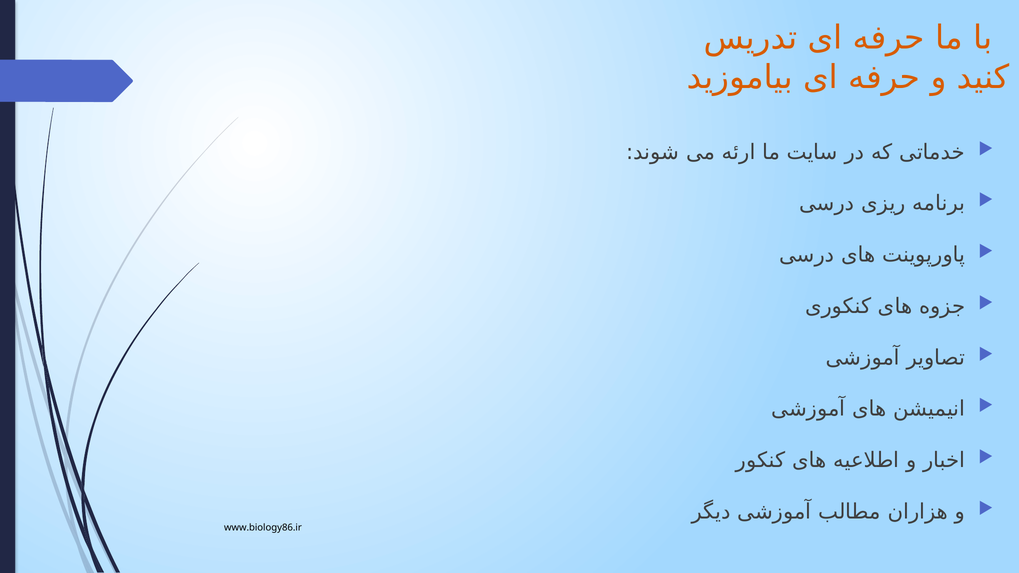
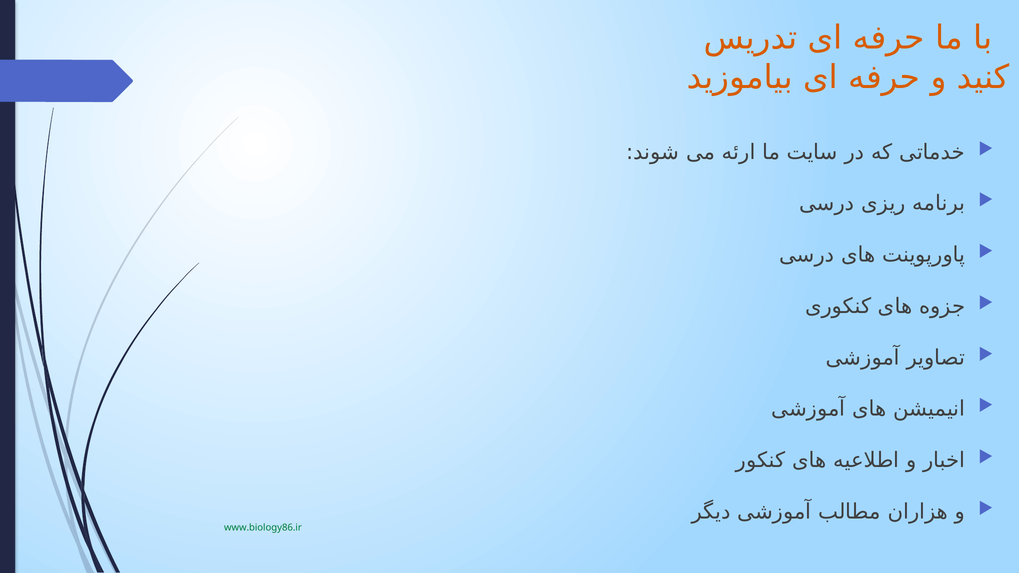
www.biology86.ir colour: black -> green (263, 528)
